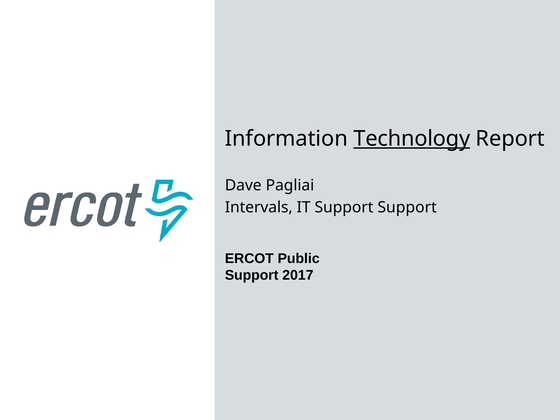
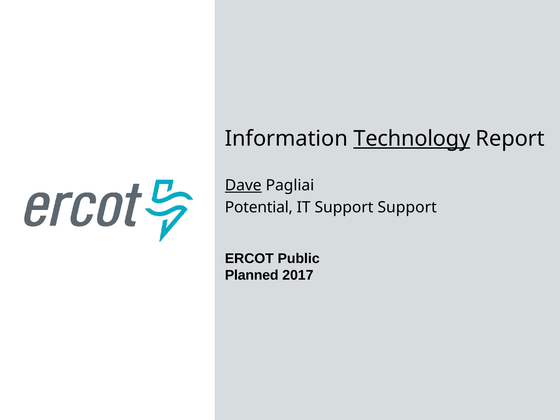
Dave underline: none -> present (243, 186)
Intervals: Intervals -> Potential (259, 207)
Support: Support -> Planned (252, 275)
